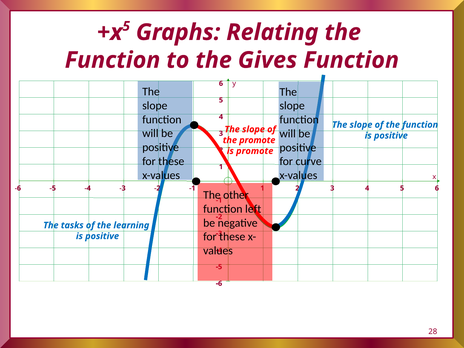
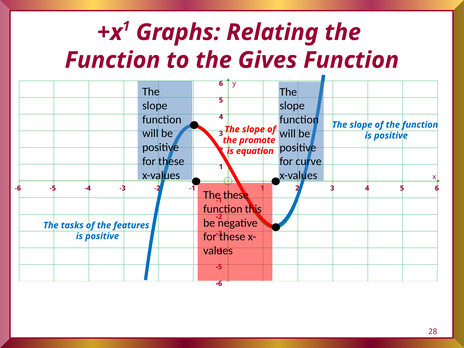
5: 5 -> 1 (126, 26)
is promote: promote -> equation (255, 151)
The other: other -> these (236, 195)
left: left -> this (253, 209)
learning: learning -> features (131, 225)
